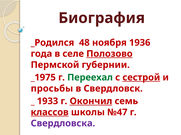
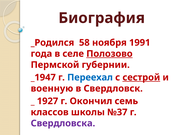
48: 48 -> 58 (84, 43)
1936: 1936 -> 1991 (140, 43)
_1975: _1975 -> _1947 (43, 78)
Переехал colour: green -> blue (90, 78)
просьбы: просьбы -> военную (52, 89)
1933: 1933 -> 1927 (48, 102)
Окончил underline: present -> none (91, 102)
классов underline: present -> none (50, 113)
№47: №47 -> №37 (117, 113)
